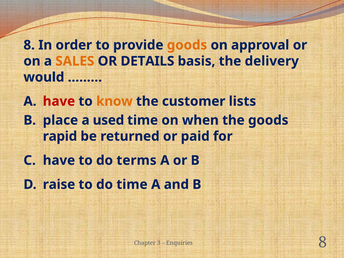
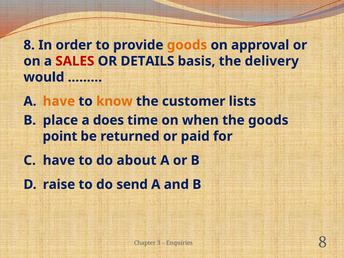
SALES colour: orange -> red (75, 61)
have colour: red -> orange (59, 101)
used: used -> does (108, 120)
rapid: rapid -> point (60, 136)
terms: terms -> about (137, 160)
do time: time -> send (132, 184)
